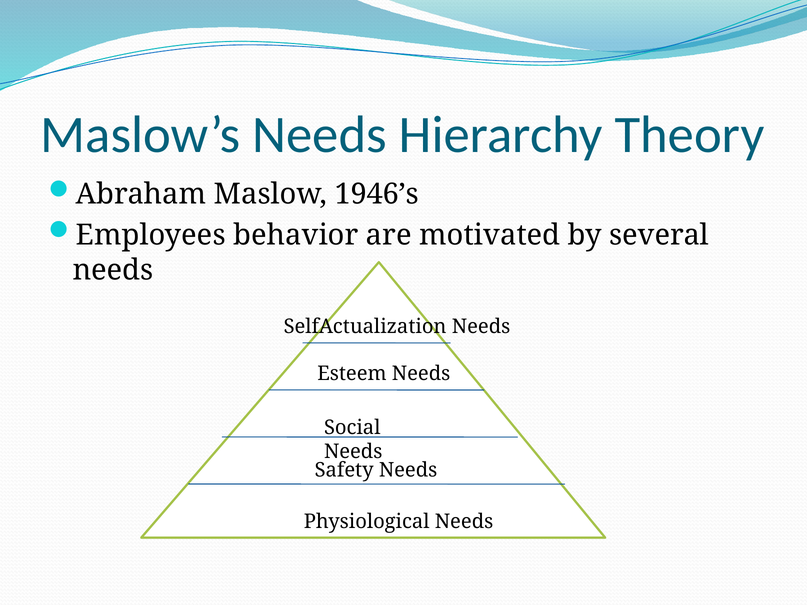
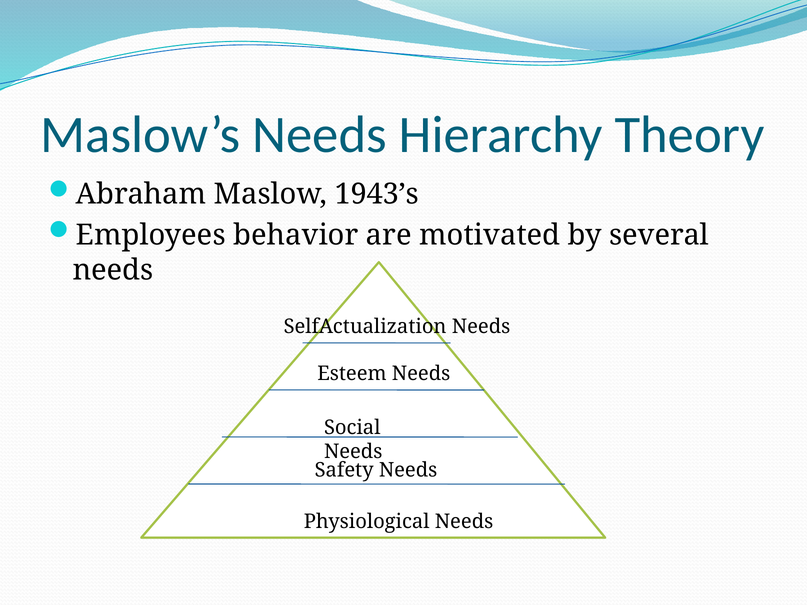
1946’s: 1946’s -> 1943’s (377, 194)
